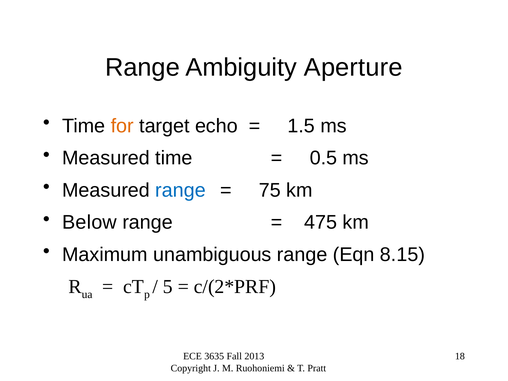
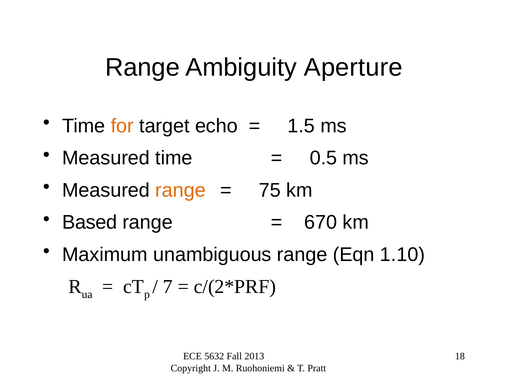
range colour: blue -> orange (181, 190)
Below: Below -> Based (90, 222)
475: 475 -> 670 (321, 222)
8.15: 8.15 -> 1.10 (402, 255)
5: 5 -> 7 (168, 287)
3635: 3635 -> 5632 (214, 356)
